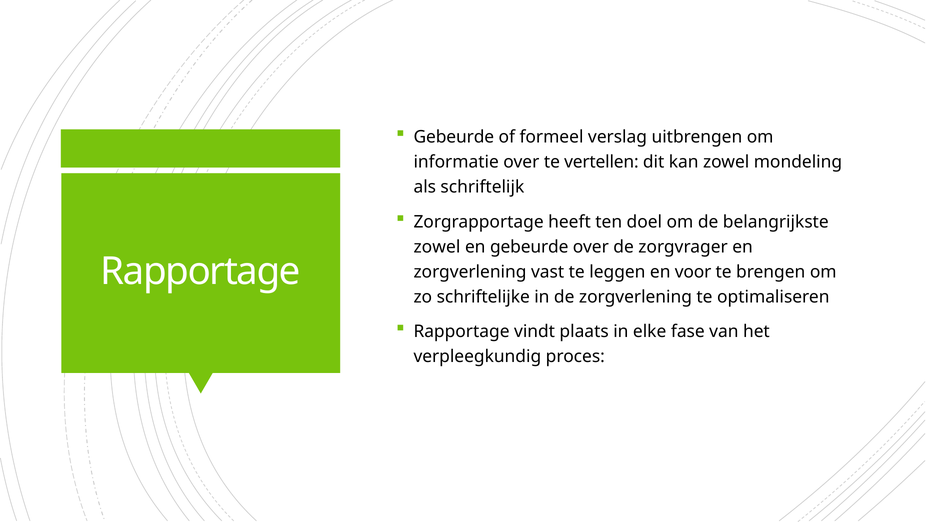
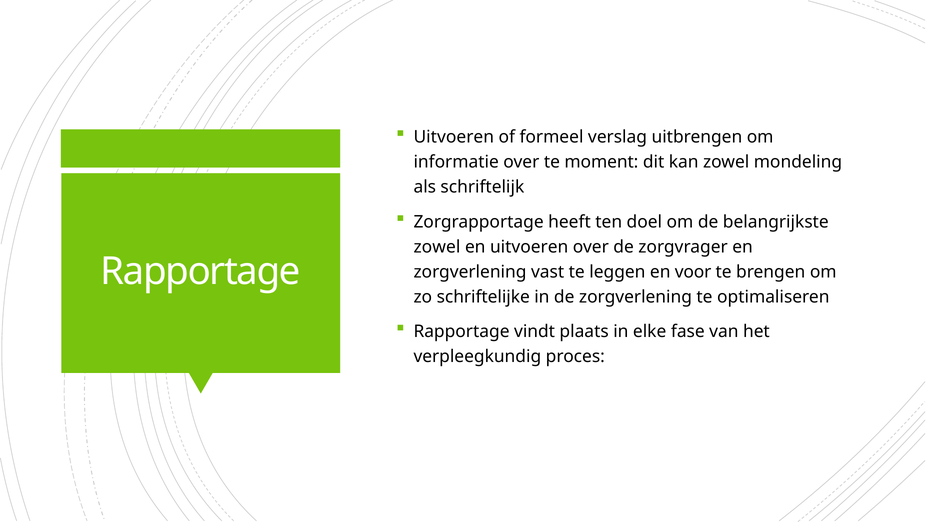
Gebeurde: Gebeurde -> Uitvoeren (454, 137)
vertellen: vertellen -> moment (601, 162)
en gebeurde: gebeurde -> uitvoeren (529, 247)
